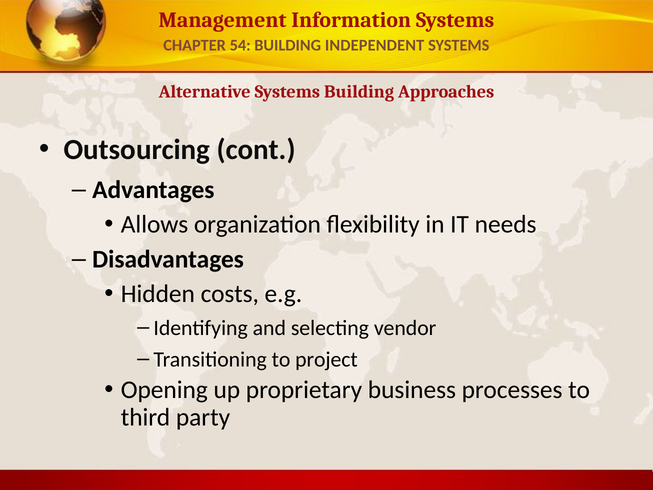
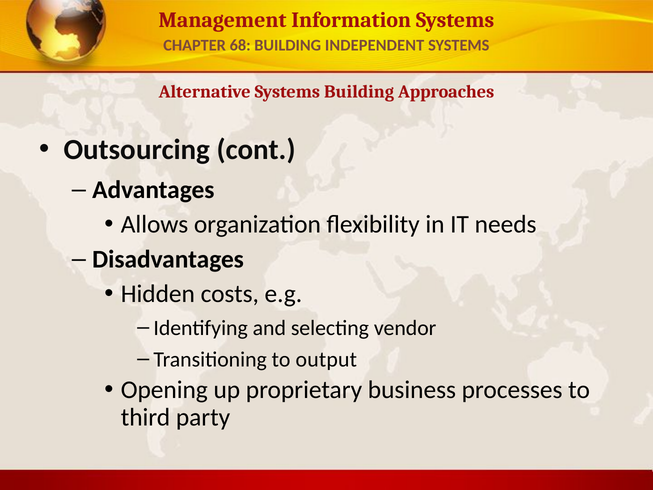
54: 54 -> 68 (240, 45)
project: project -> output (326, 359)
